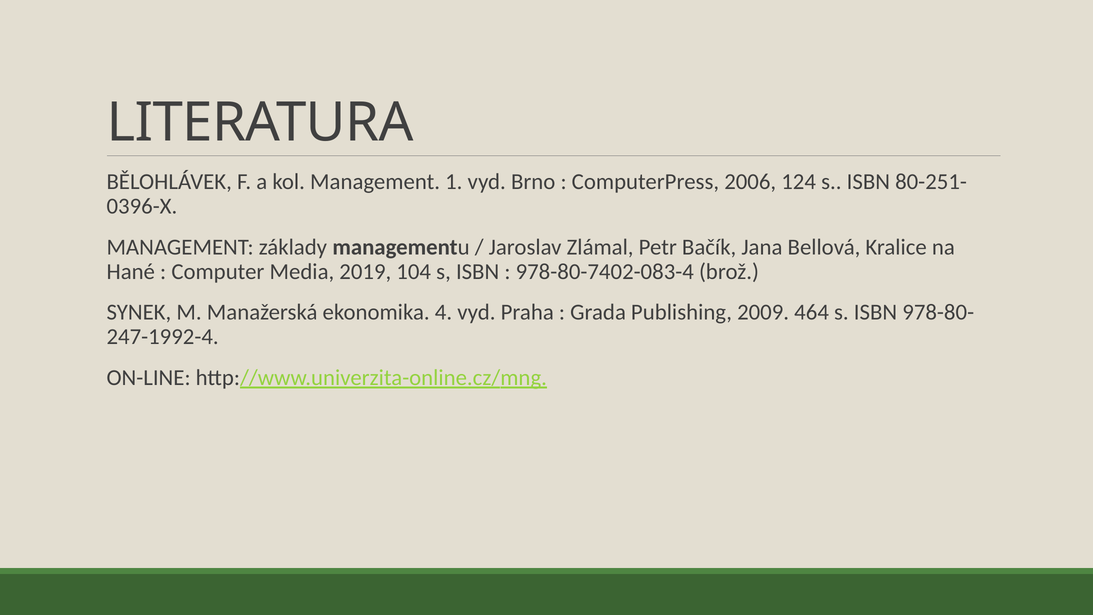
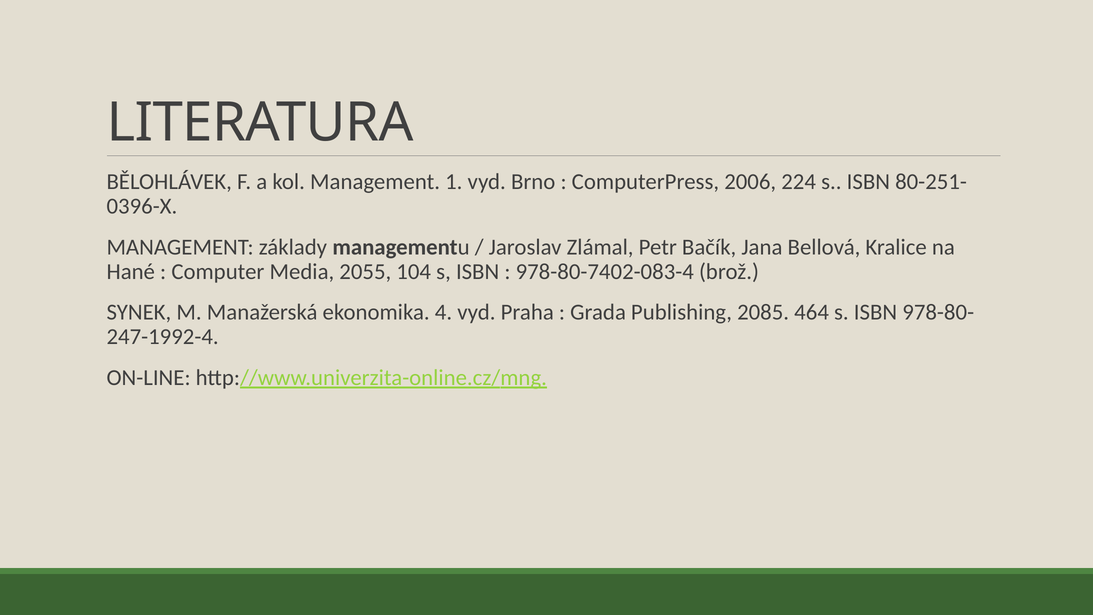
124: 124 -> 224 (799, 182)
2019: 2019 -> 2055 (365, 272)
2009: 2009 -> 2085 (763, 312)
